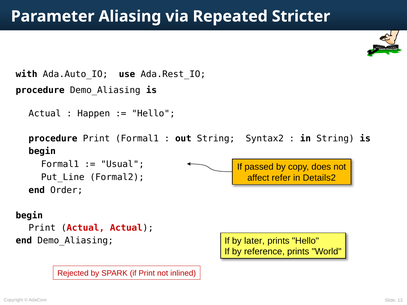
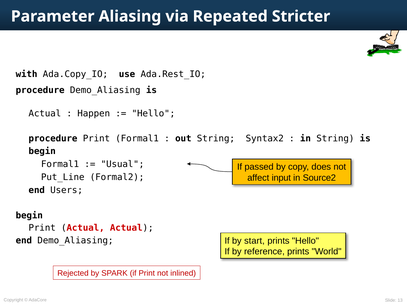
Ada.Auto_IO: Ada.Auto_IO -> Ada.Copy_IO (75, 74)
refer: refer -> input (281, 178)
Details2: Details2 -> Source2 (319, 178)
Order: Order -> Users (67, 190)
later: later -> start (254, 241)
